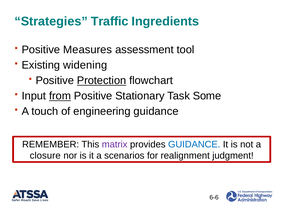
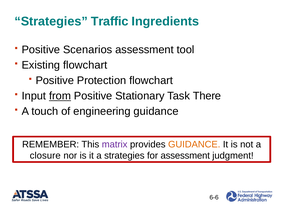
Measures: Measures -> Scenarios (88, 50)
Existing widening: widening -> flowchart (85, 65)
Protection underline: present -> none (102, 80)
Some: Some -> There (207, 96)
GUIDANCE colour: blue -> orange (194, 144)
a scenarios: scenarios -> strategies (124, 155)
for realignment: realignment -> assessment (185, 155)
